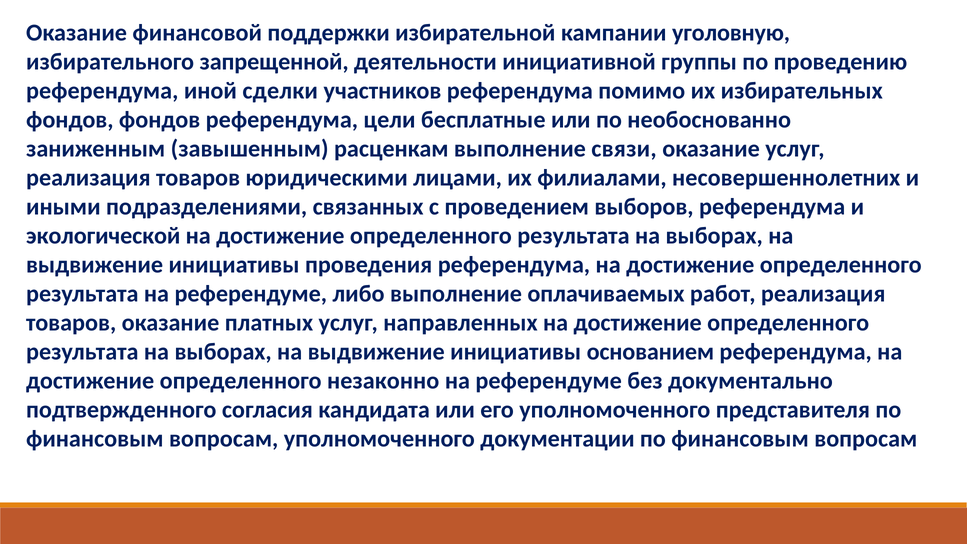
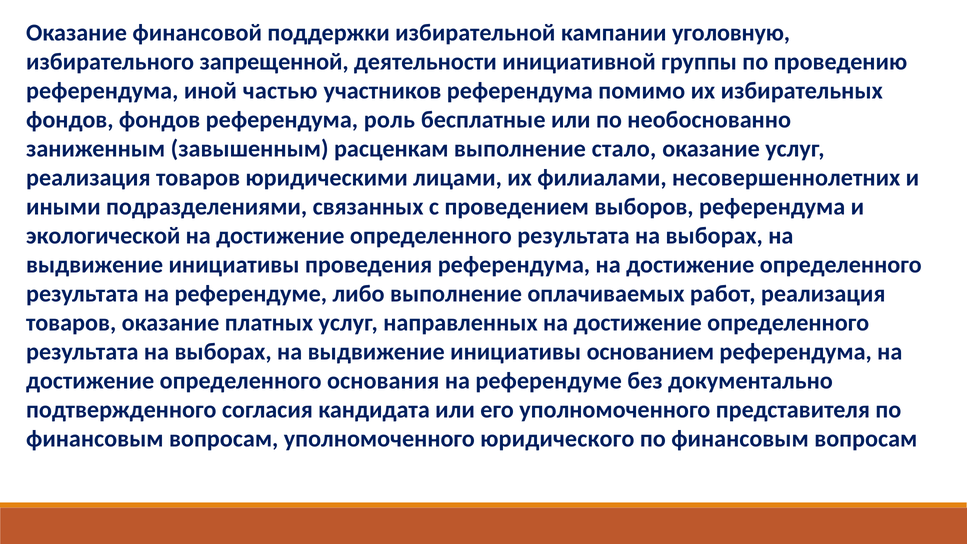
сделки: сделки -> частью (280, 91)
цели: цели -> роль (389, 120)
связи: связи -> стало (624, 149)
незаконно: незаконно -> основания (383, 381)
документации: документации -> юридического (557, 439)
